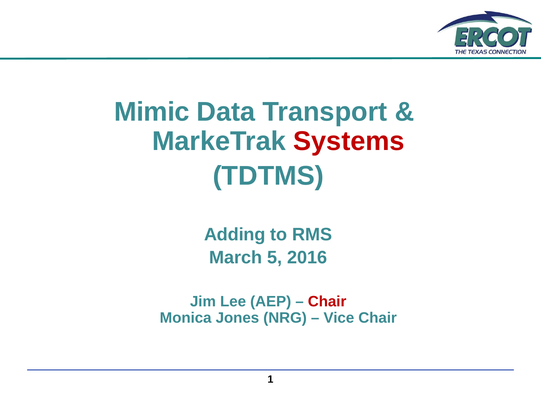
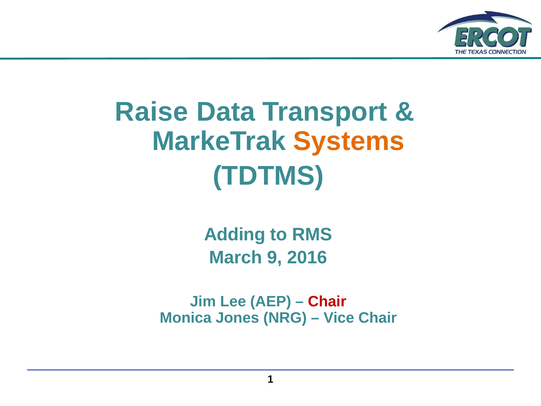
Mimic: Mimic -> Raise (152, 112)
Systems colour: red -> orange (349, 141)
5: 5 -> 9 (275, 258)
